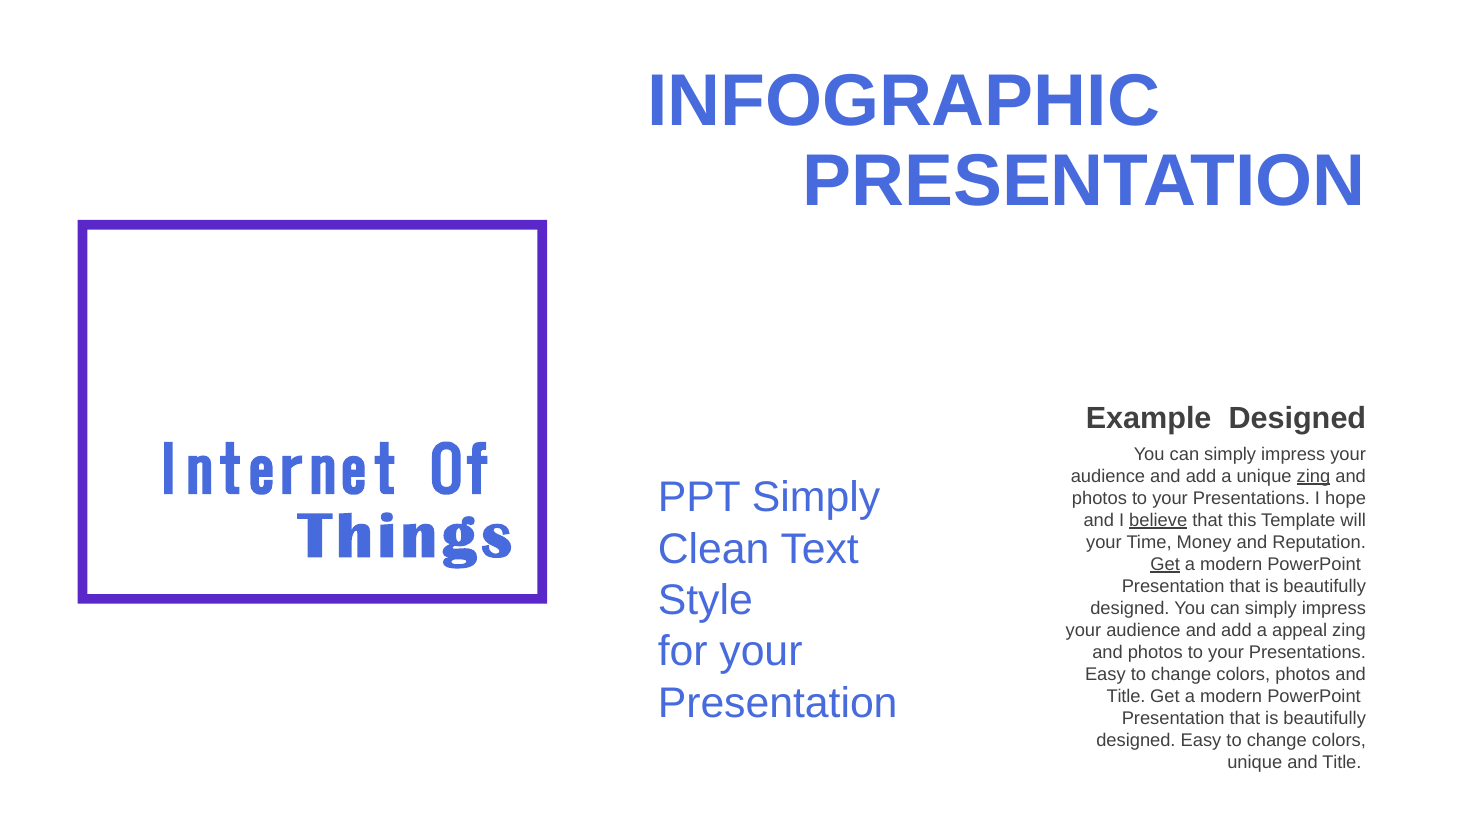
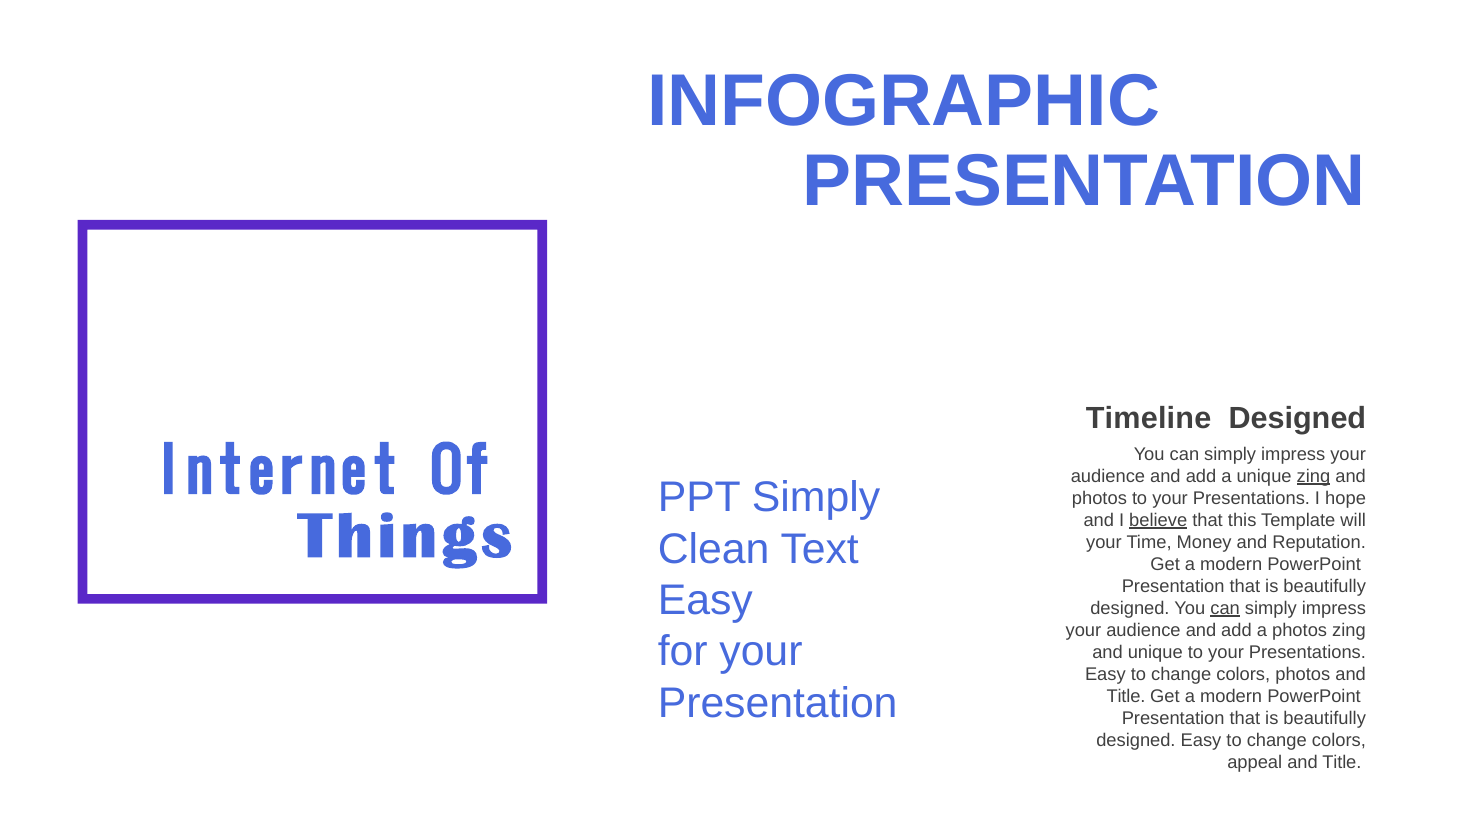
Example: Example -> Timeline (1149, 419)
Get underline: present -> none (1165, 564)
Style: Style -> Easy (705, 601)
can underline: none -> present (1225, 608)
a appeal: appeal -> photos (1300, 630)
photos: photos -> unique (1155, 652)
unique: unique -> appeal (1255, 762)
